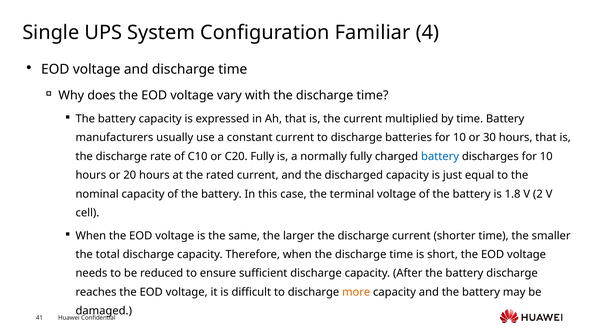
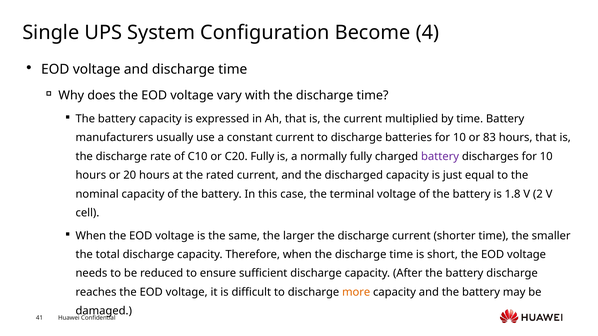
Familiar: Familiar -> Become (373, 33)
30: 30 -> 83 (489, 138)
battery colour: blue -> purple (440, 157)
